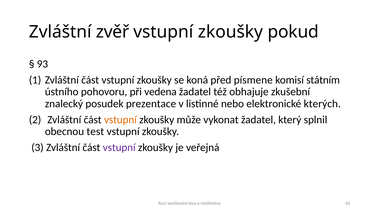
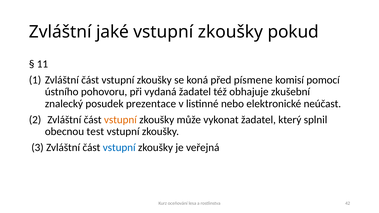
zvěř: zvěř -> jaké (113, 32)
93: 93 -> 11 (42, 64)
státním: státním -> pomocí (323, 80)
vedena: vedena -> vydaná (160, 92)
kterých: kterých -> neúčast (322, 104)
vstupní colour: purple -> blue (119, 148)
